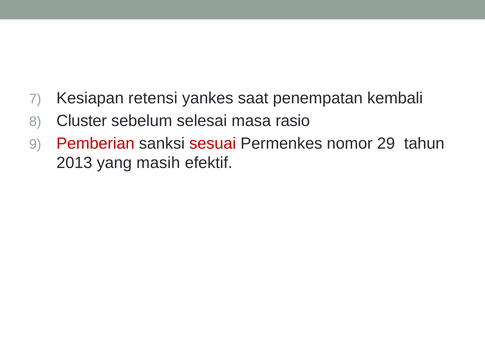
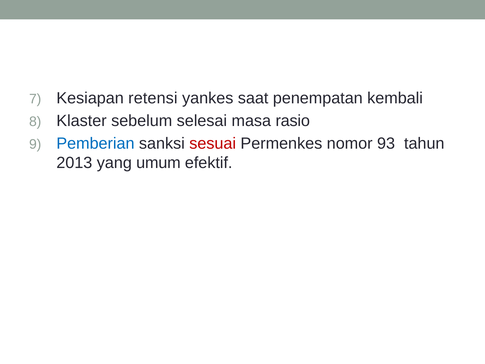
Cluster: Cluster -> Klaster (82, 121)
Pemberian colour: red -> blue (95, 143)
29: 29 -> 93 (386, 143)
masih: masih -> umum (158, 163)
